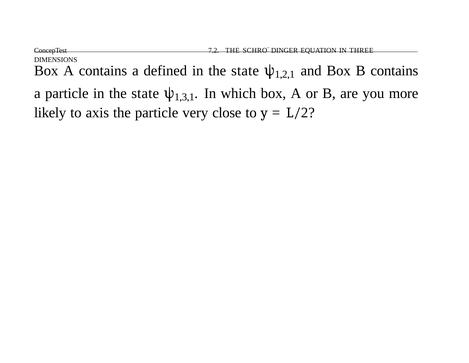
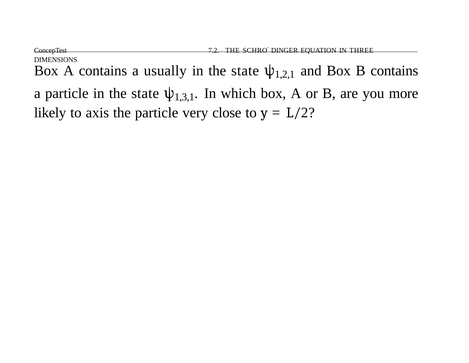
defined: defined -> usually (165, 70)
